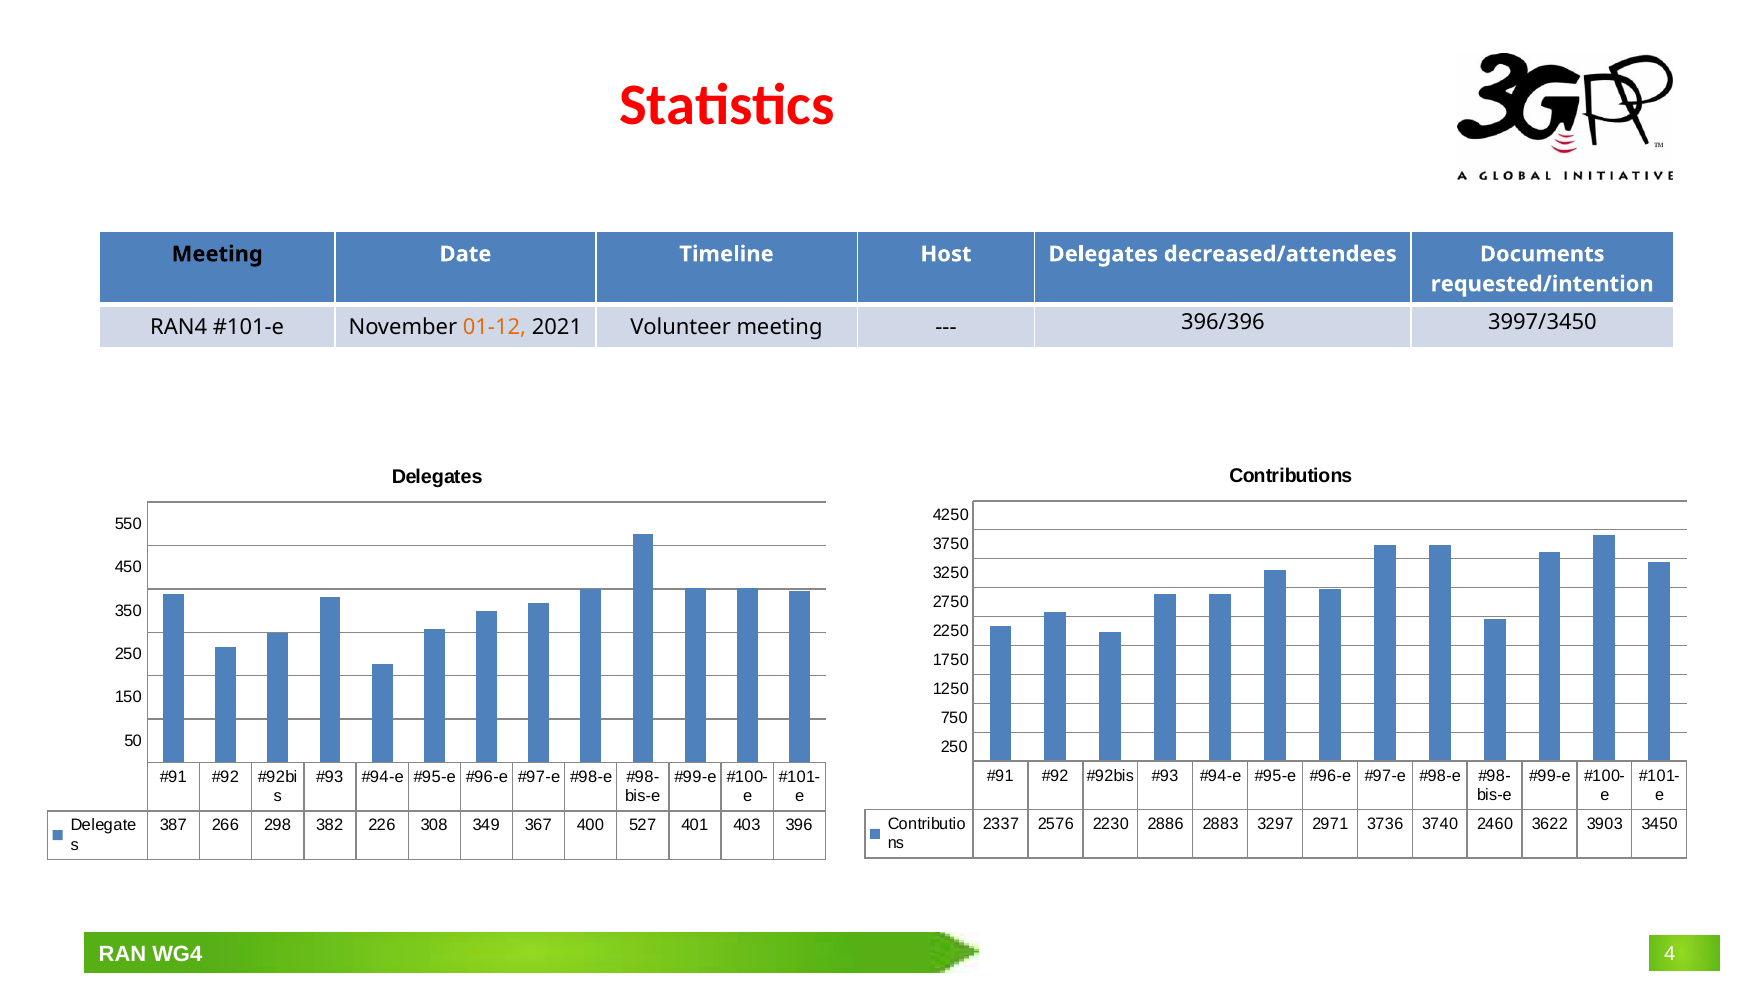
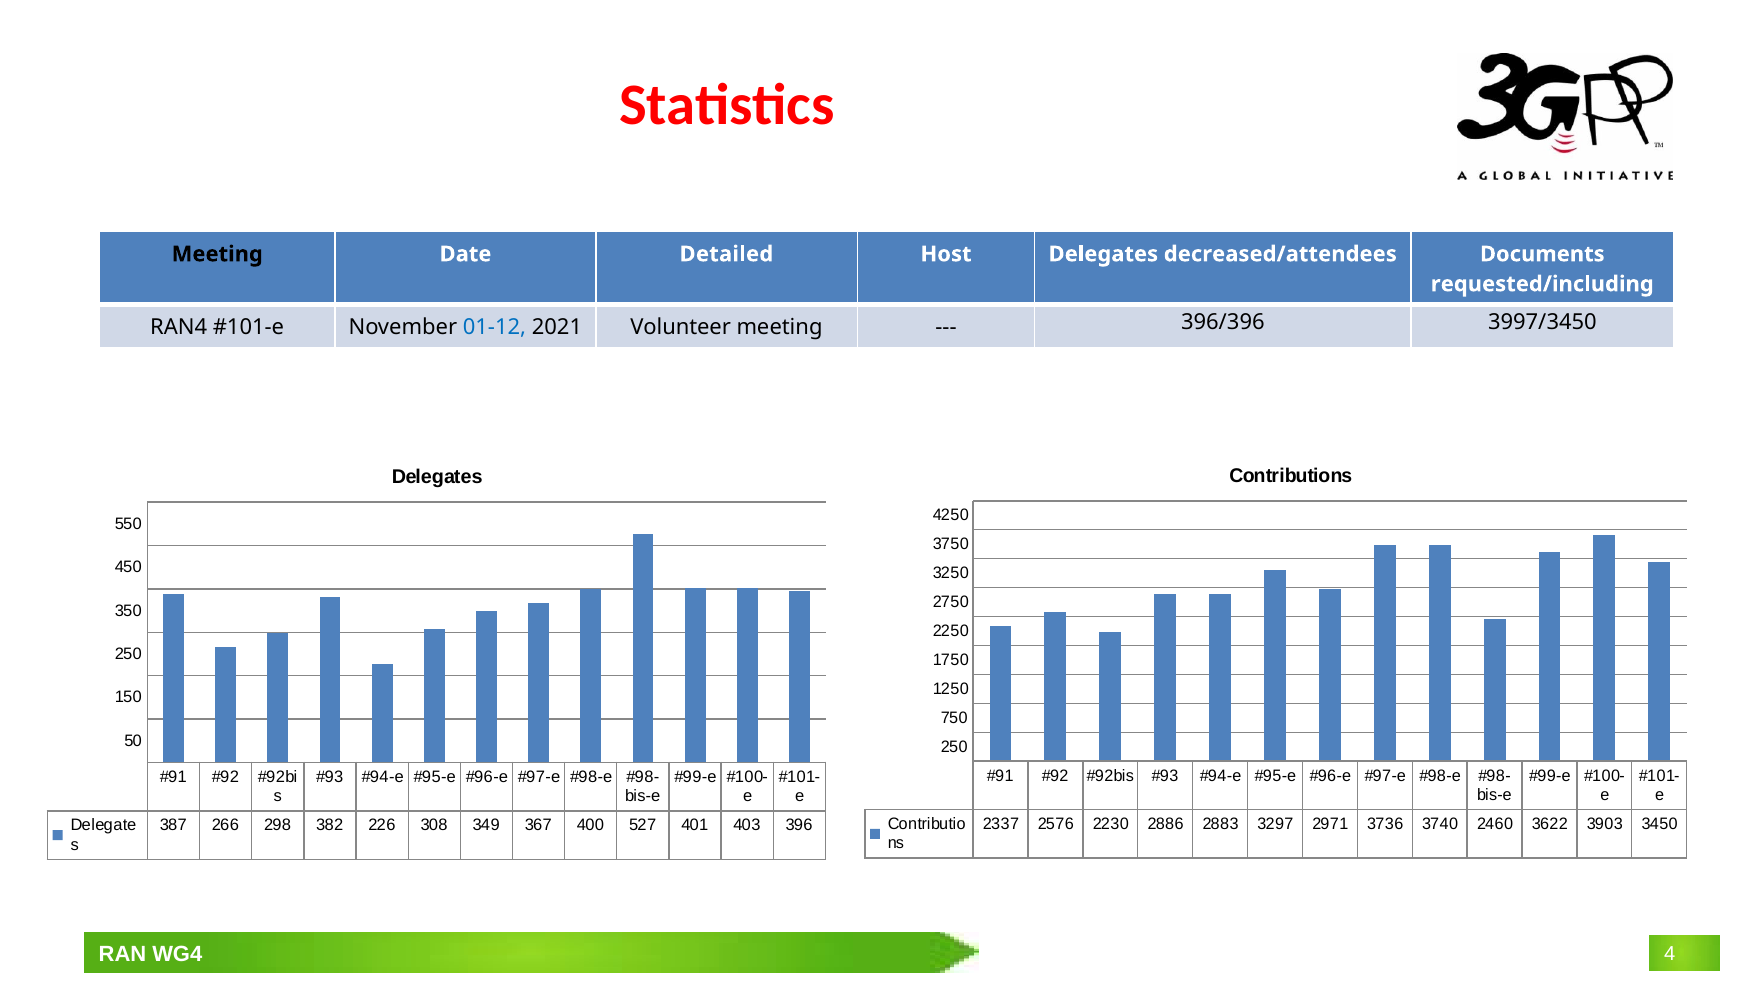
Timeline: Timeline -> Detailed (726, 254)
requested/intention: requested/intention -> requested/including (1542, 284)
01-12 colour: orange -> blue (494, 327)
